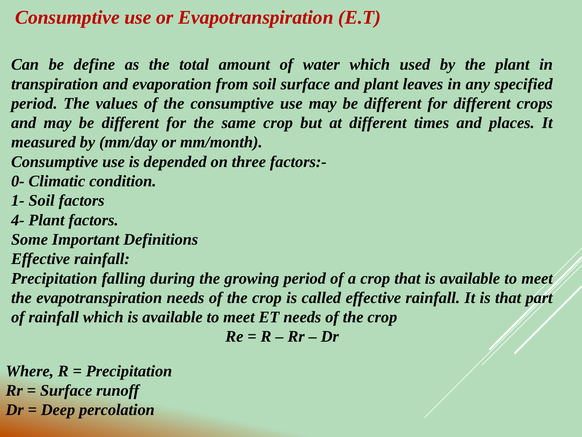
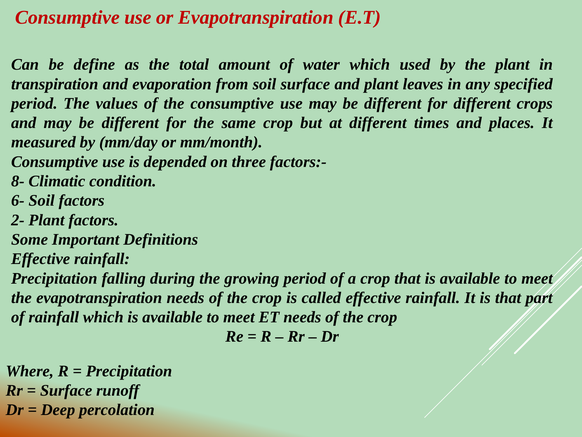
0-: 0- -> 8- (18, 181)
1-: 1- -> 6- (18, 200)
4-: 4- -> 2- (18, 220)
